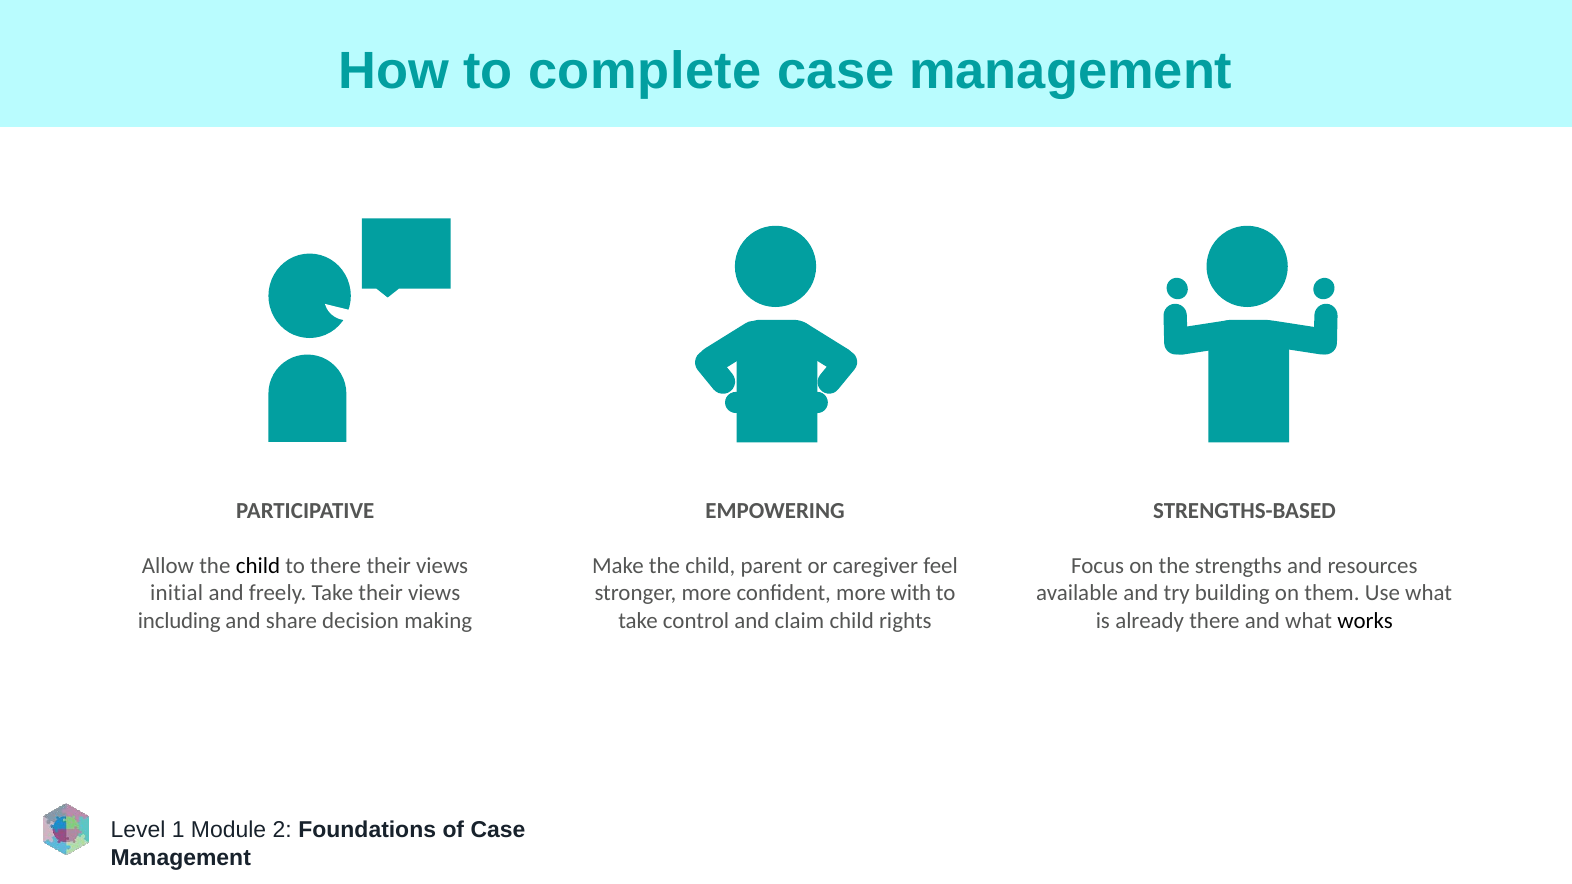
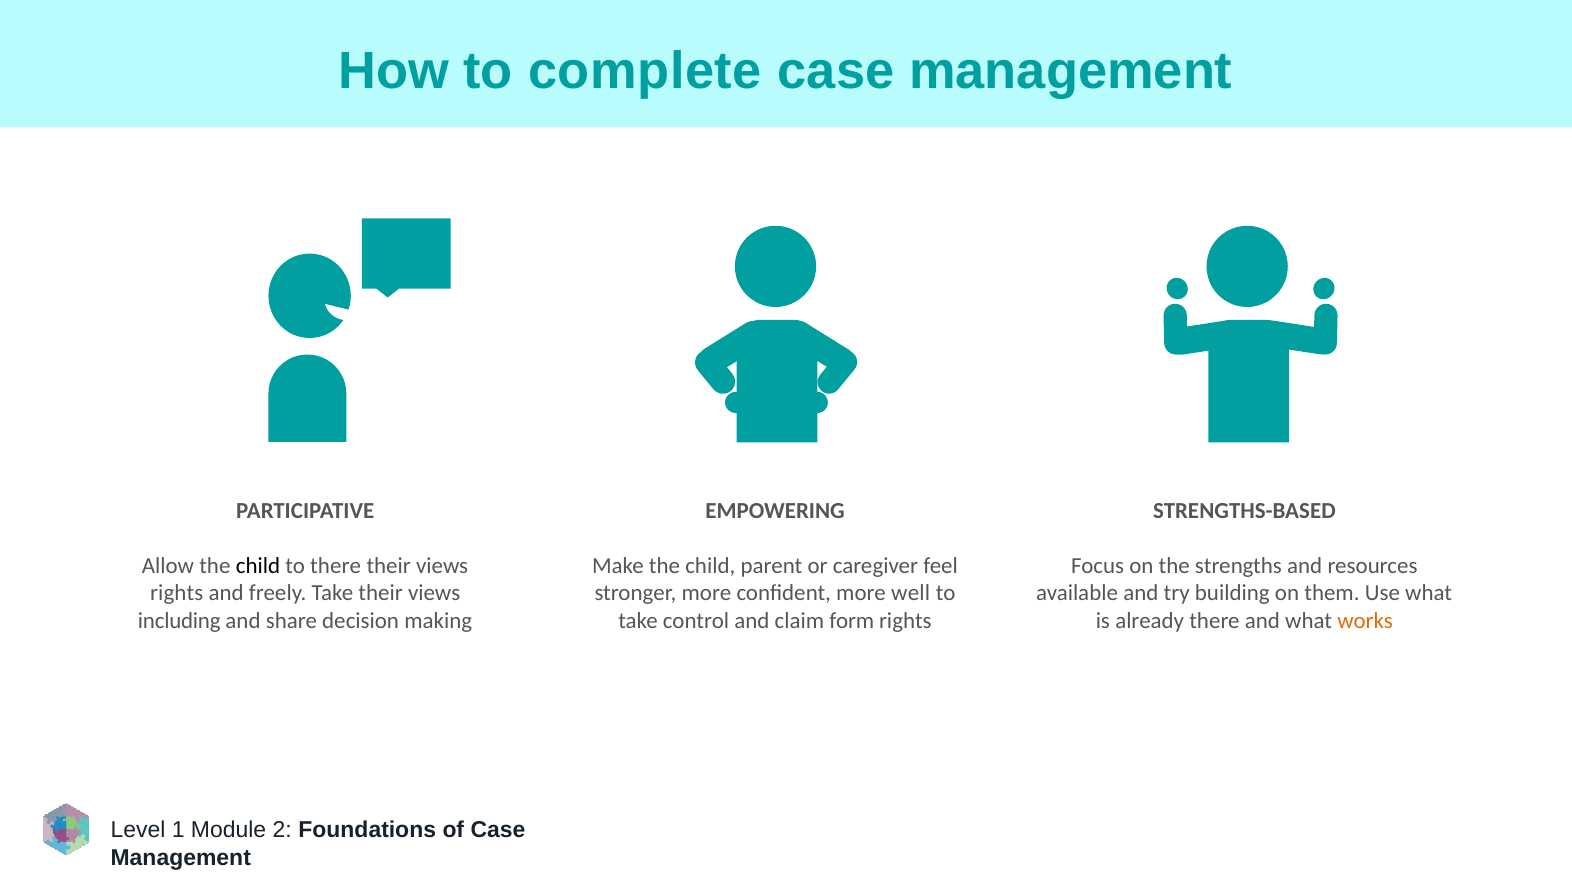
initial: initial -> rights (177, 594)
with: with -> well (911, 594)
claim child: child -> form (852, 621)
works colour: black -> orange (1365, 621)
